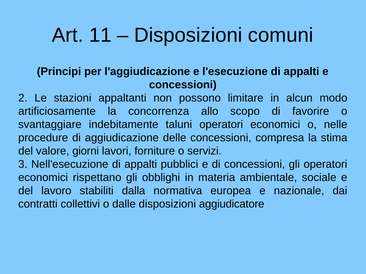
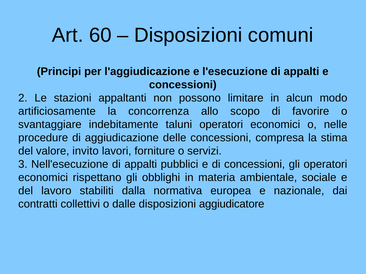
11: 11 -> 60 (100, 35)
giorni: giorni -> invito (86, 151)
